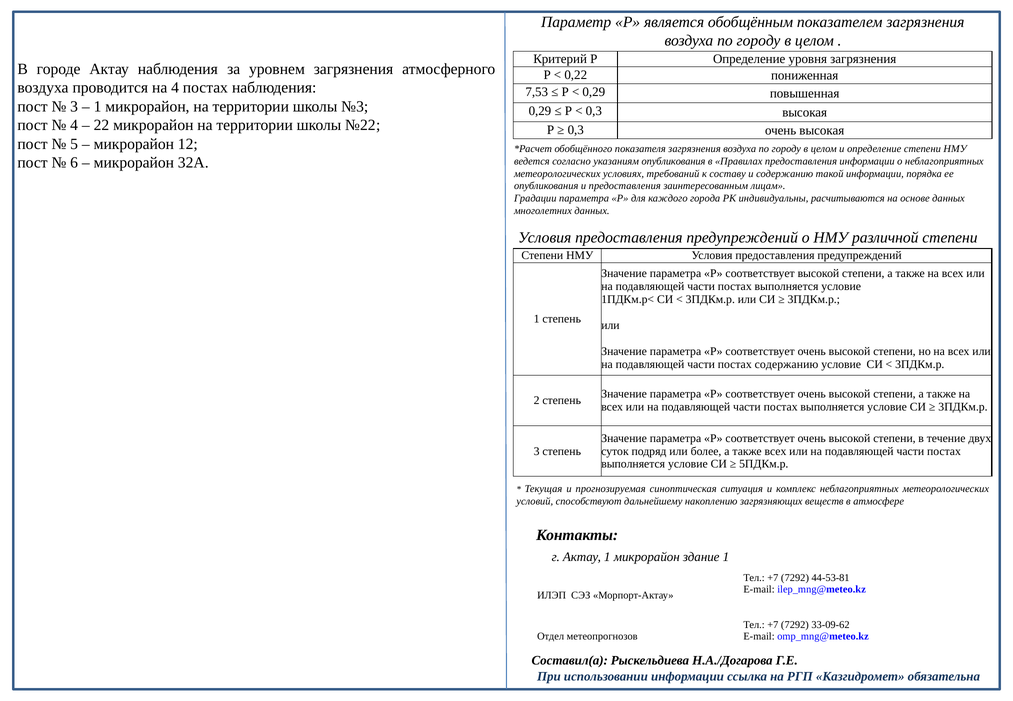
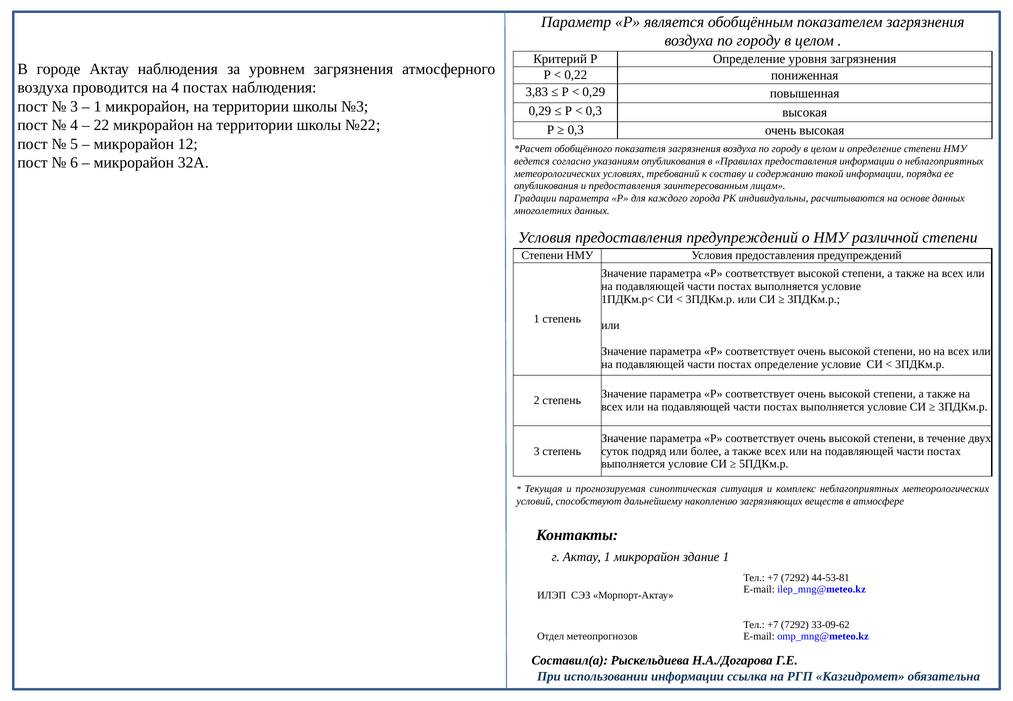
7,53: 7,53 -> 3,83 (537, 92)
постах содержанию: содержанию -> определение (787, 364)
